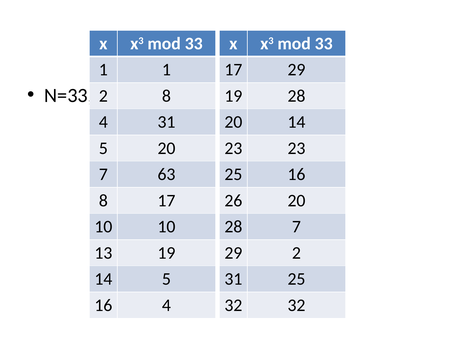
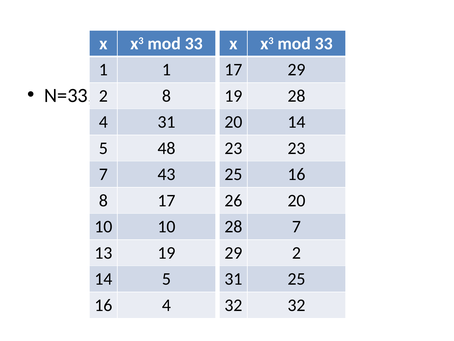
5 20: 20 -> 48 (166, 148)
63: 63 -> 43 (166, 174)
